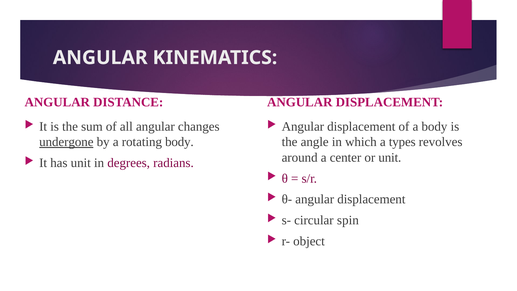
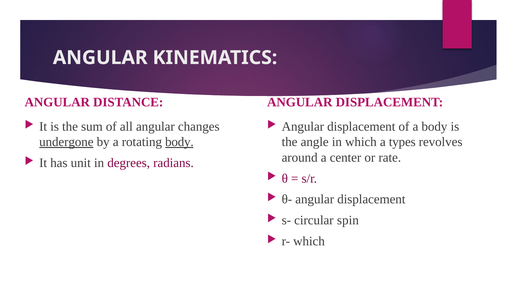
body underline: none -> present (179, 142)
or unit: unit -> rate (390, 157)
r- object: object -> which (309, 241)
